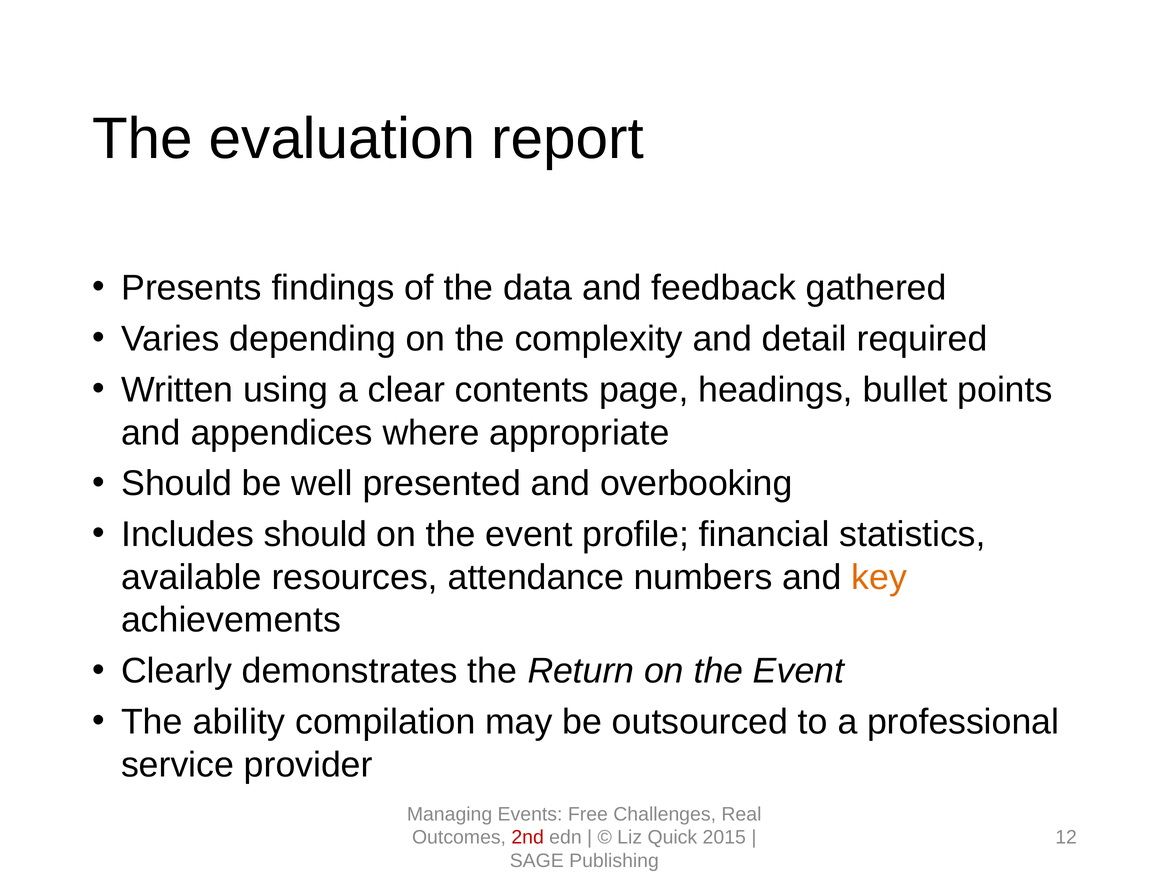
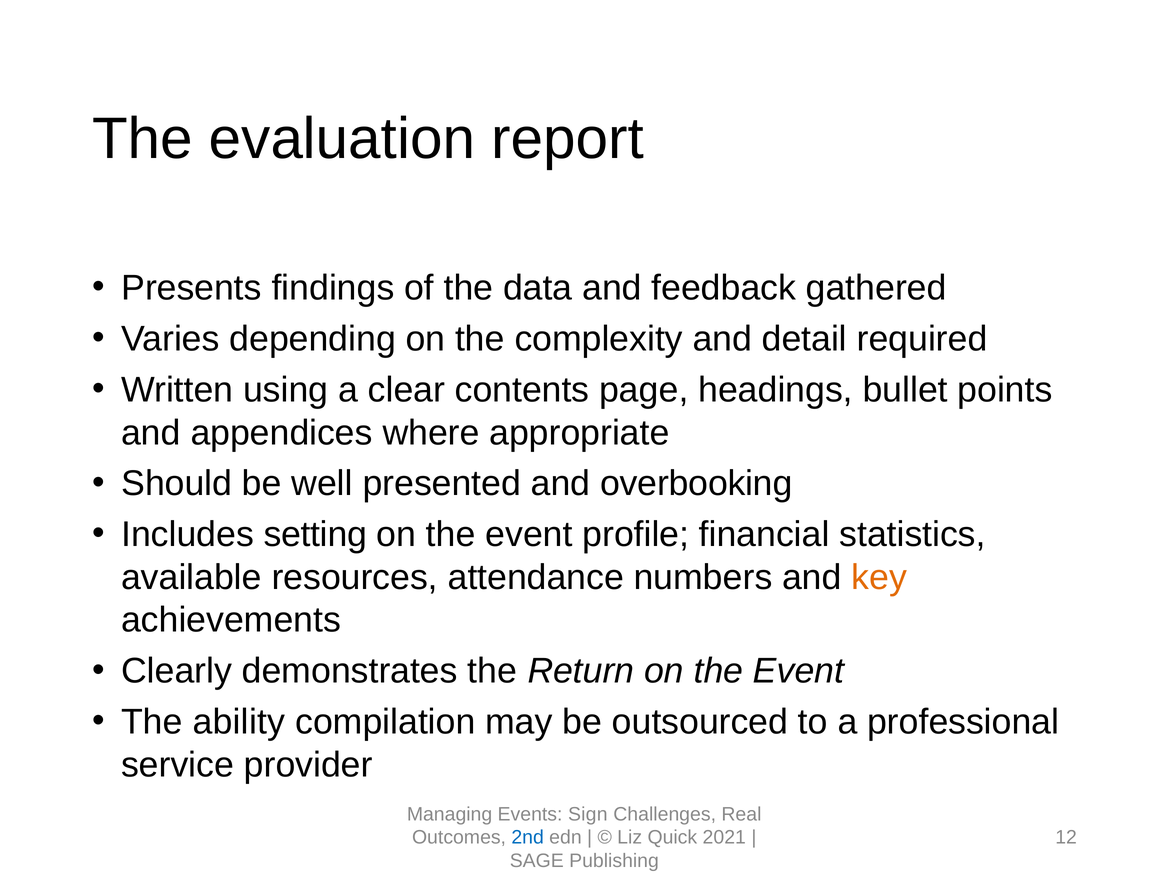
Includes should: should -> setting (315, 534)
Free: Free -> Sign (588, 814)
2nd colour: red -> blue (528, 837)
2015: 2015 -> 2021 (724, 837)
